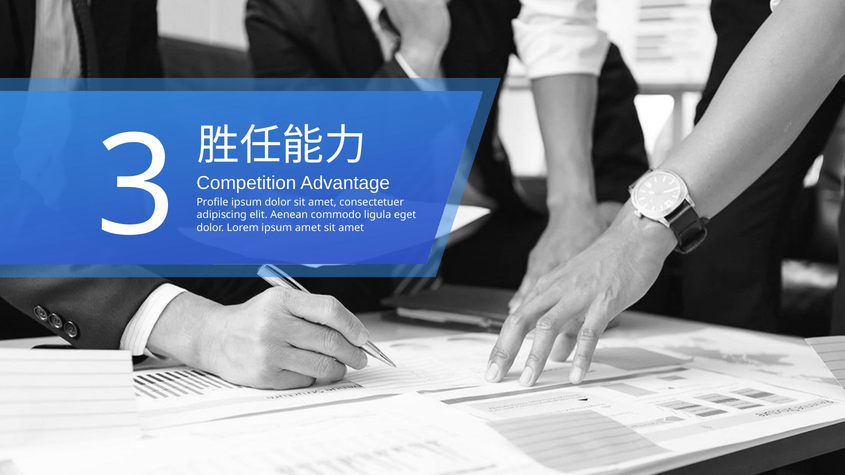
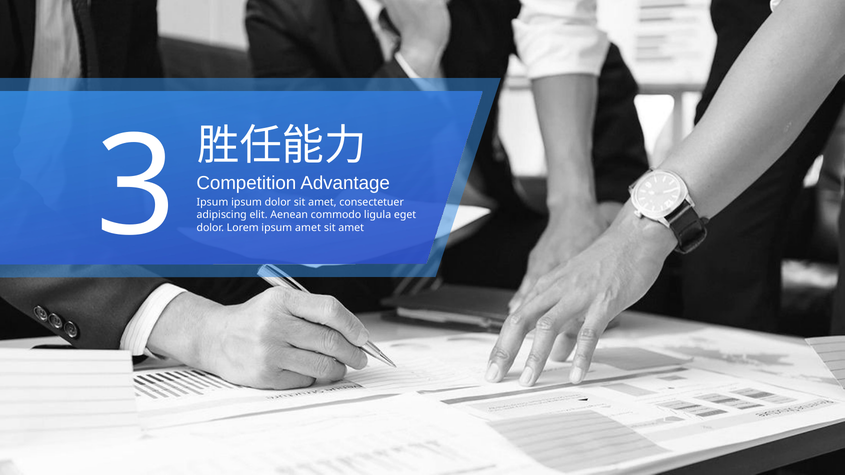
Profile: Profile -> Ipsum (212, 202)
